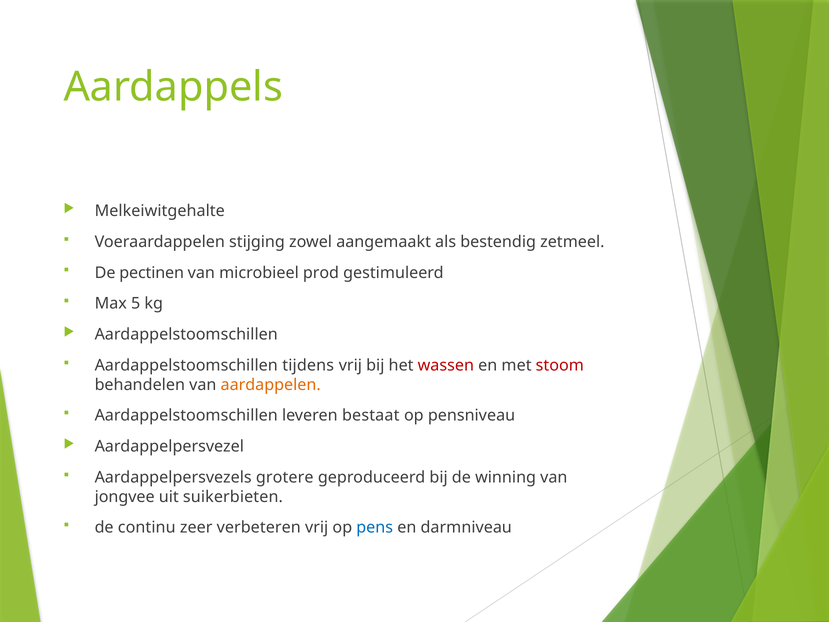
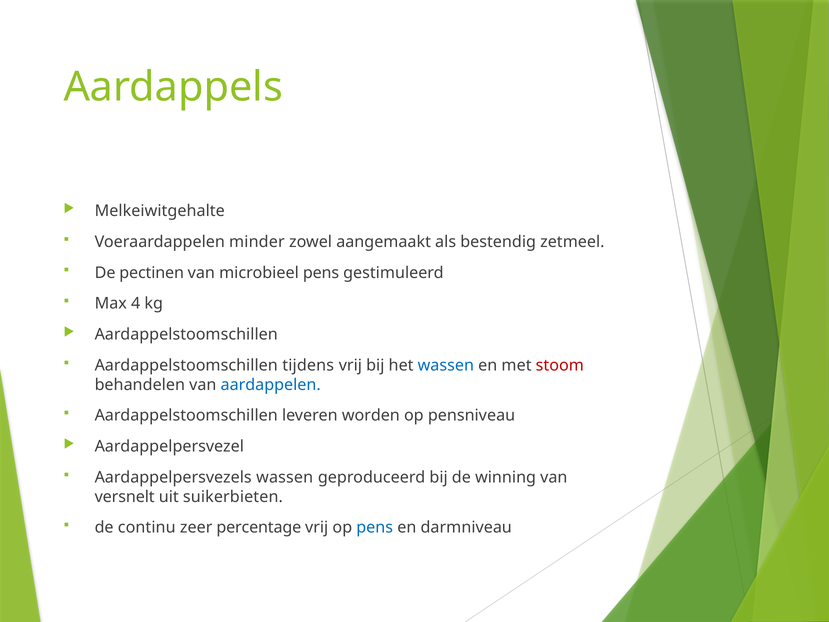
stijging: stijging -> minder (257, 242)
microbieel prod: prod -> pens (321, 273)
5: 5 -> 4 (136, 303)
wassen colour: red -> blue (446, 365)
aardappelen colour: orange -> blue (271, 385)
bestaat: bestaat -> worden (371, 415)
Aardappelpersvezels grotere: grotere -> wassen (285, 477)
jongvee: jongvee -> versnelt (125, 497)
verbeteren: verbeteren -> percentage (259, 527)
